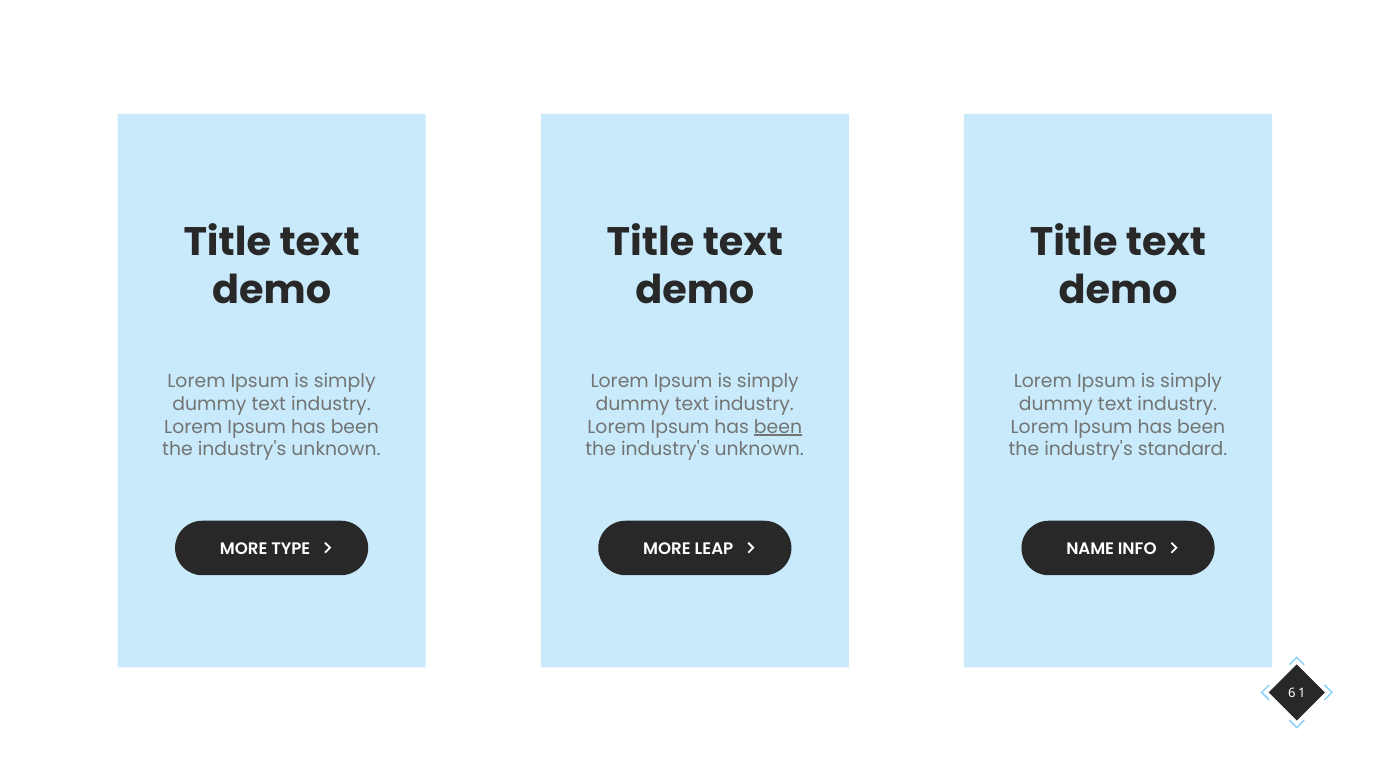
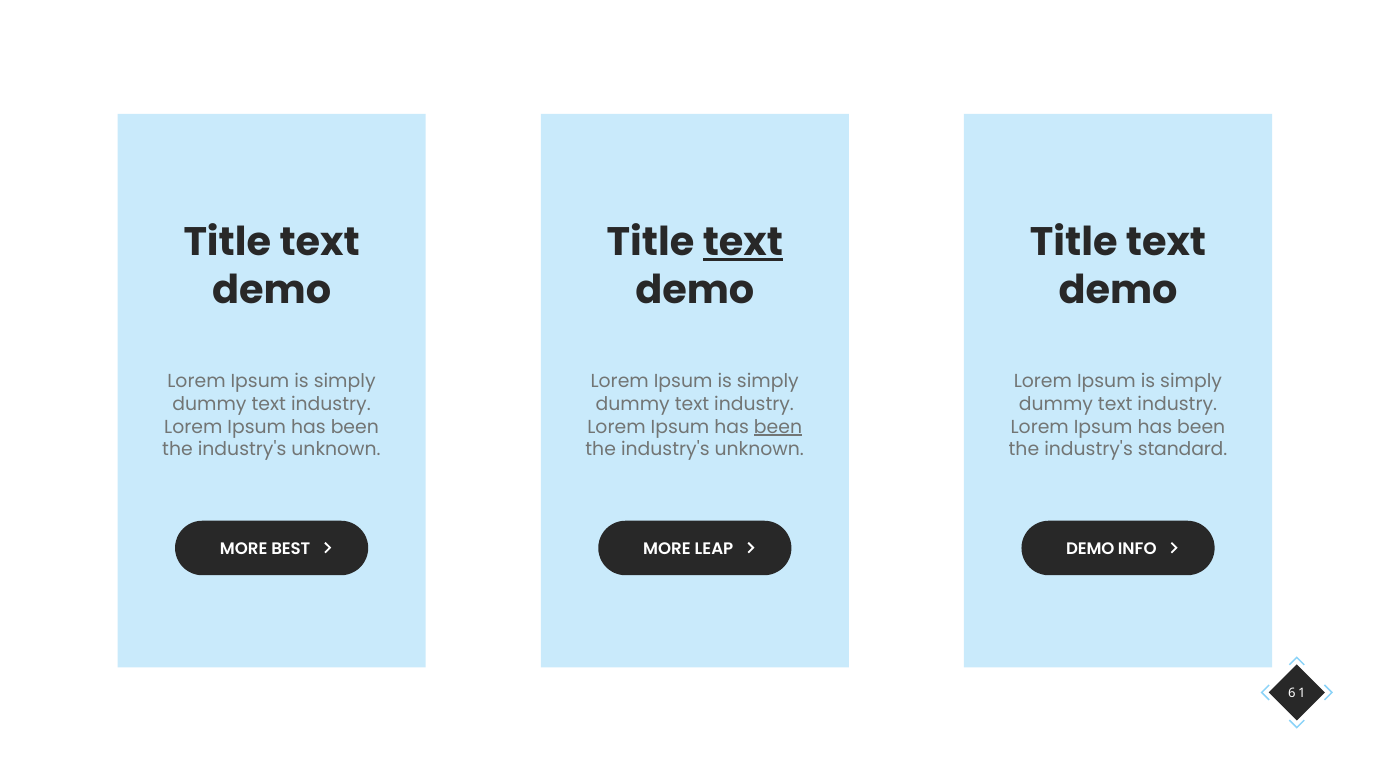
text underline: none -> present (743, 242)
TYPE: TYPE -> BEST (291, 549)
NAME: NAME -> DEMO (1090, 549)
